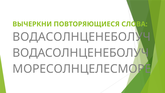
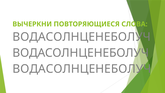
МОРЕСОЛНЦЕЛЕСМОРЕ: МОРЕСОЛНЦЕЛЕСМОРЕ -> ВОДАСОЛНЦЕНЕБОЛУЧ (82, 69)
